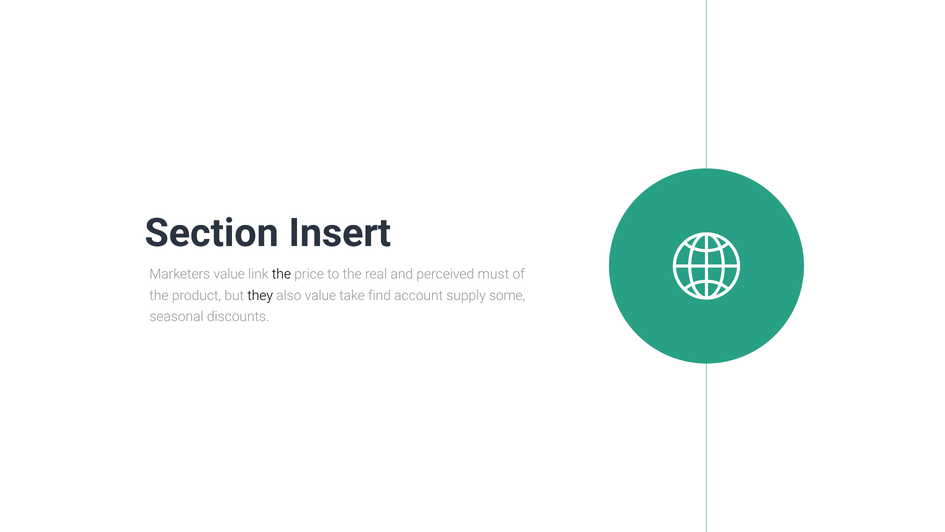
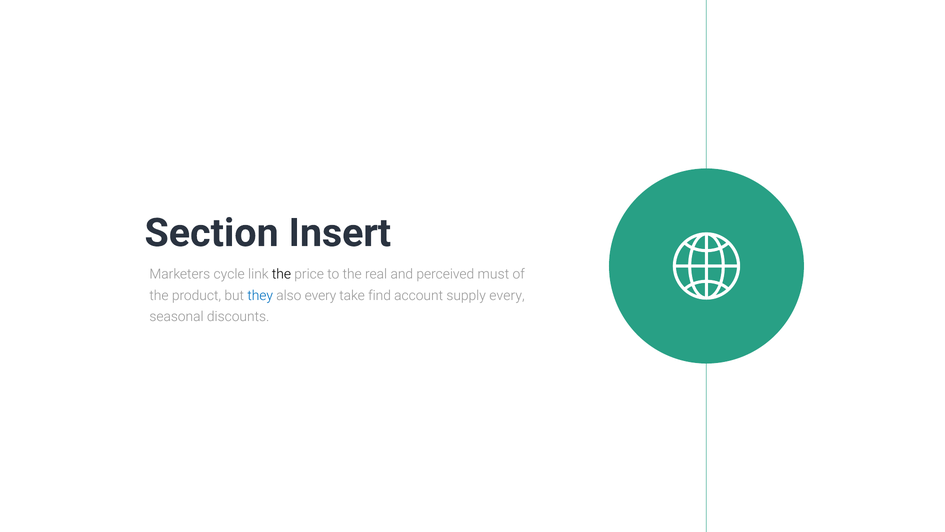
Marketers value: value -> cycle (229, 274)
they colour: black -> blue (260, 295)
also value: value -> every (320, 295)
supply some: some -> every (507, 295)
